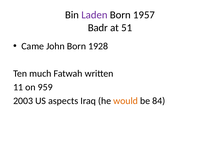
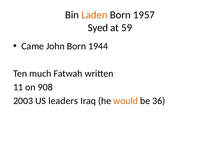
Laden colour: purple -> orange (94, 15)
Badr: Badr -> Syed (98, 28)
51: 51 -> 59 (127, 28)
1928: 1928 -> 1944 (98, 46)
959: 959 -> 908 (45, 87)
aspects: aspects -> leaders (63, 101)
84: 84 -> 36 (159, 101)
